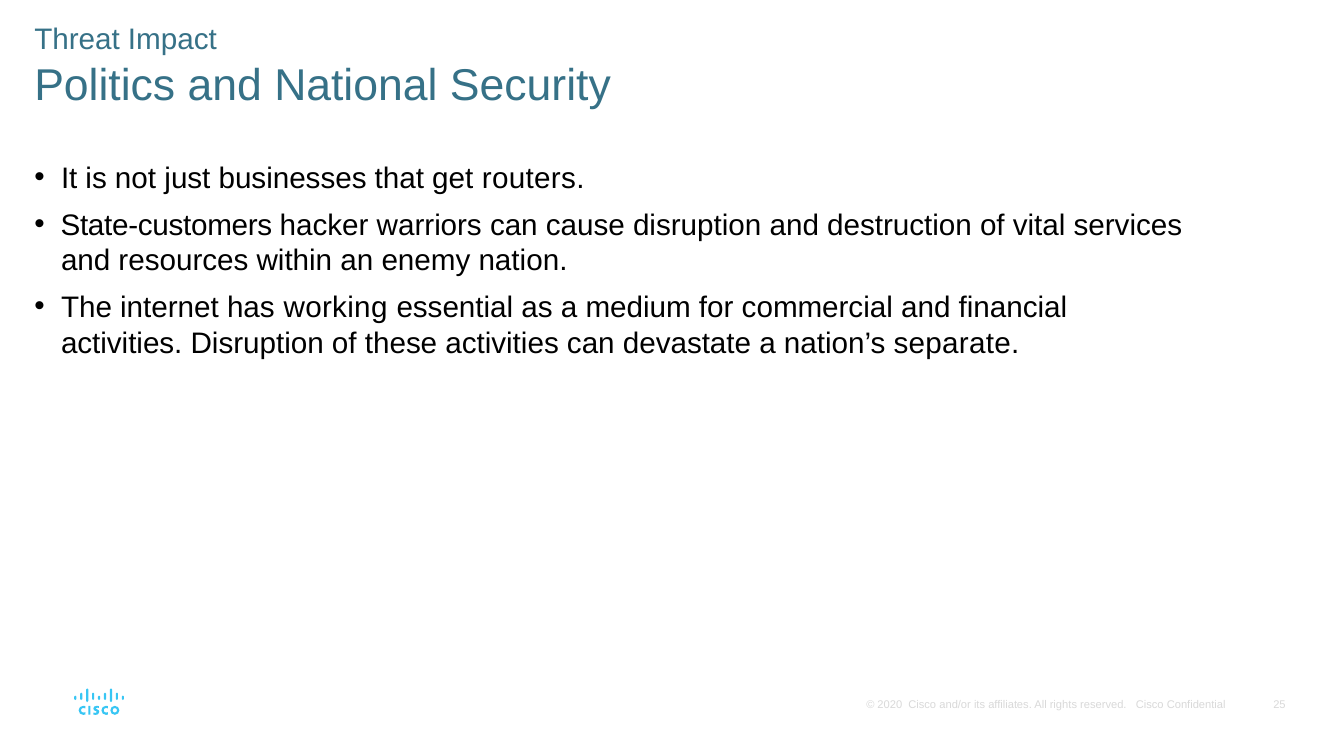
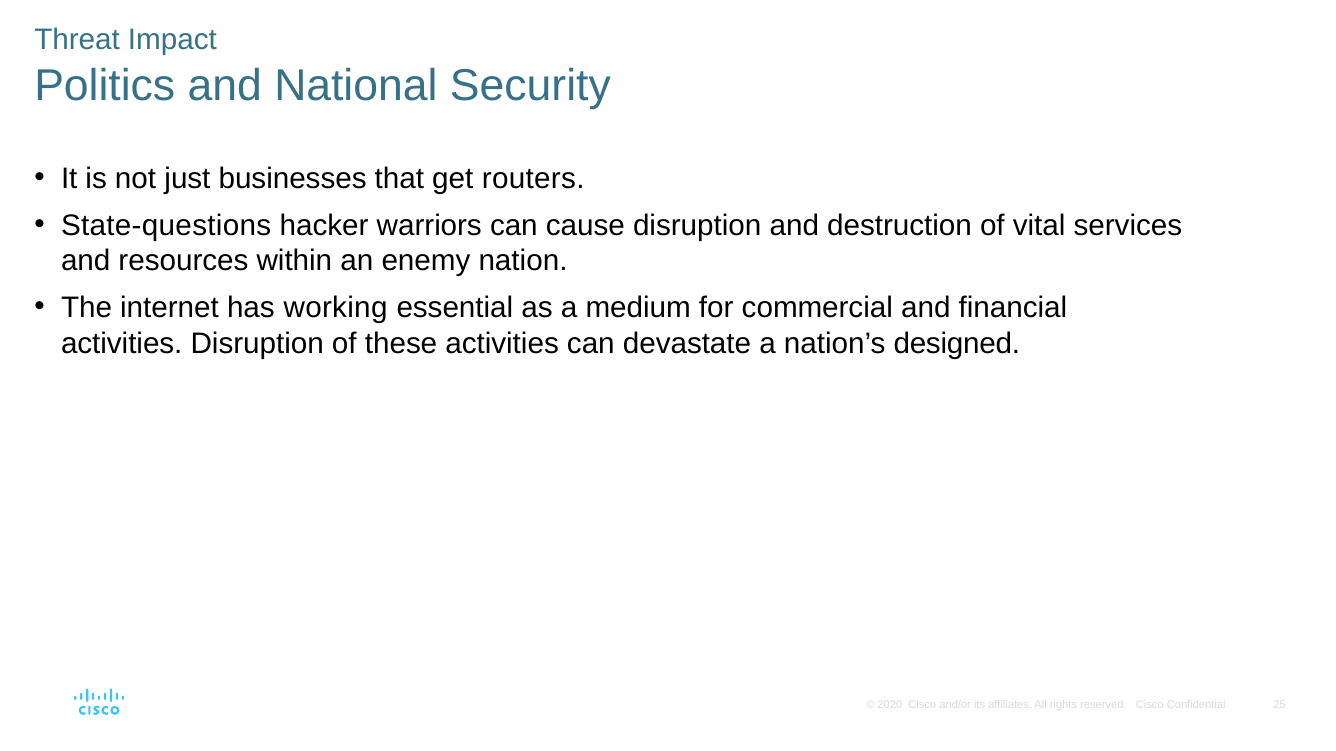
State-customers: State-customers -> State-questions (166, 226)
separate: separate -> designed (957, 344)
